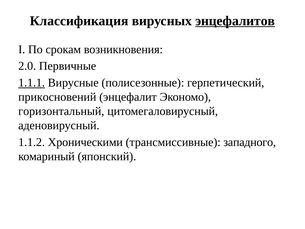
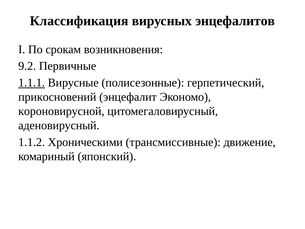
энцефалитов underline: present -> none (235, 21)
2.0: 2.0 -> 9.2 (27, 66)
горизонтальный: горизонтальный -> короновирусной (61, 111)
западного: западного -> движение (250, 142)
